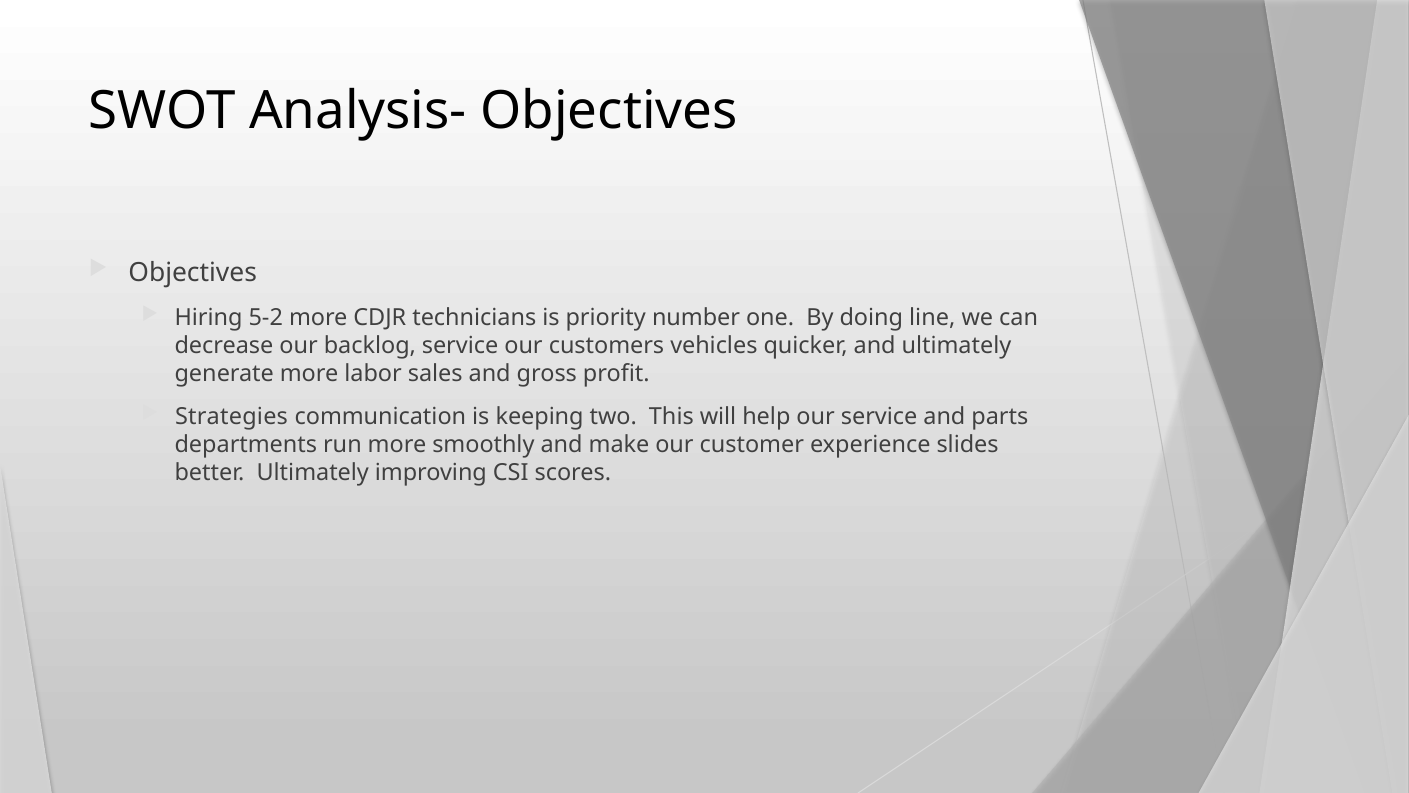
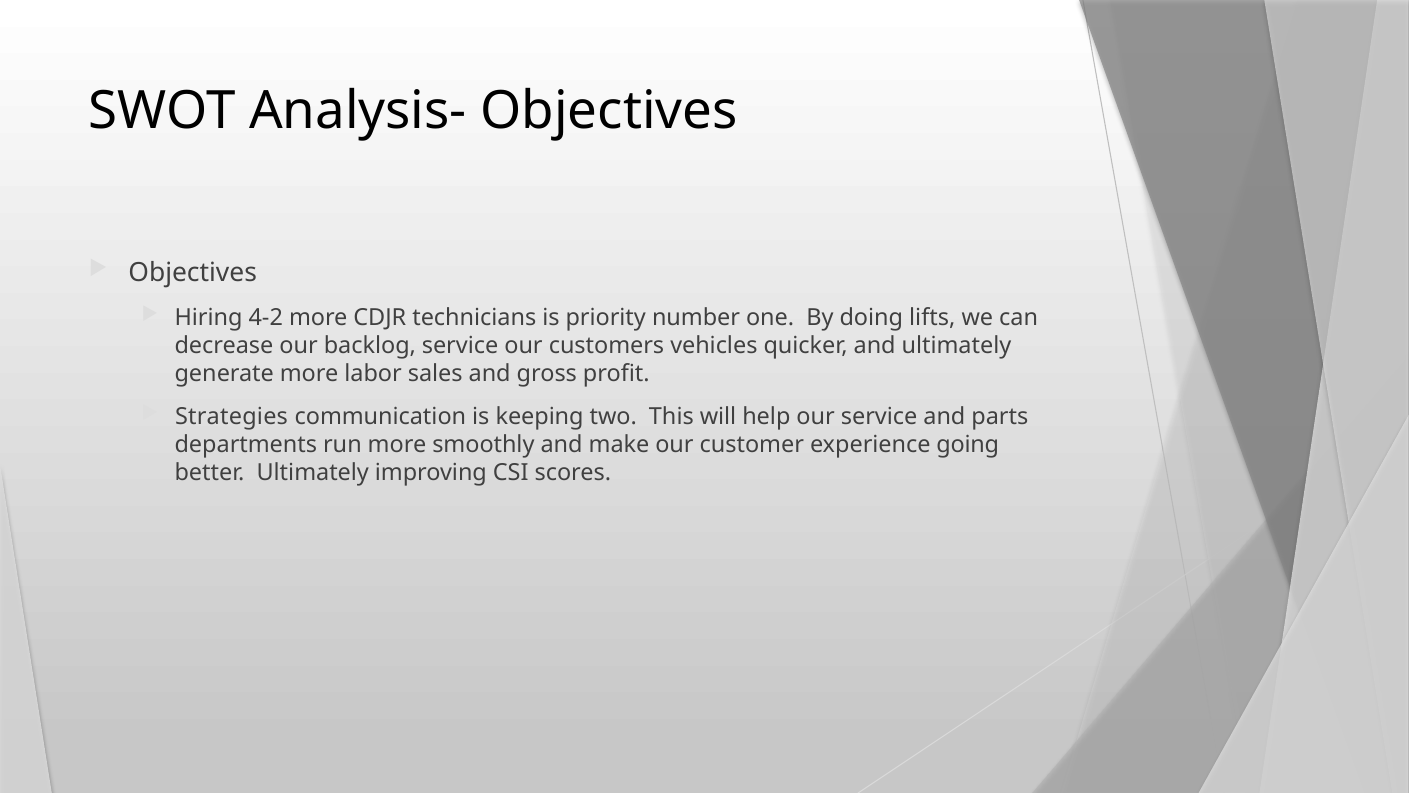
5-2: 5-2 -> 4-2 (266, 317)
line: line -> lifts (932, 317)
slides: slides -> going (968, 444)
